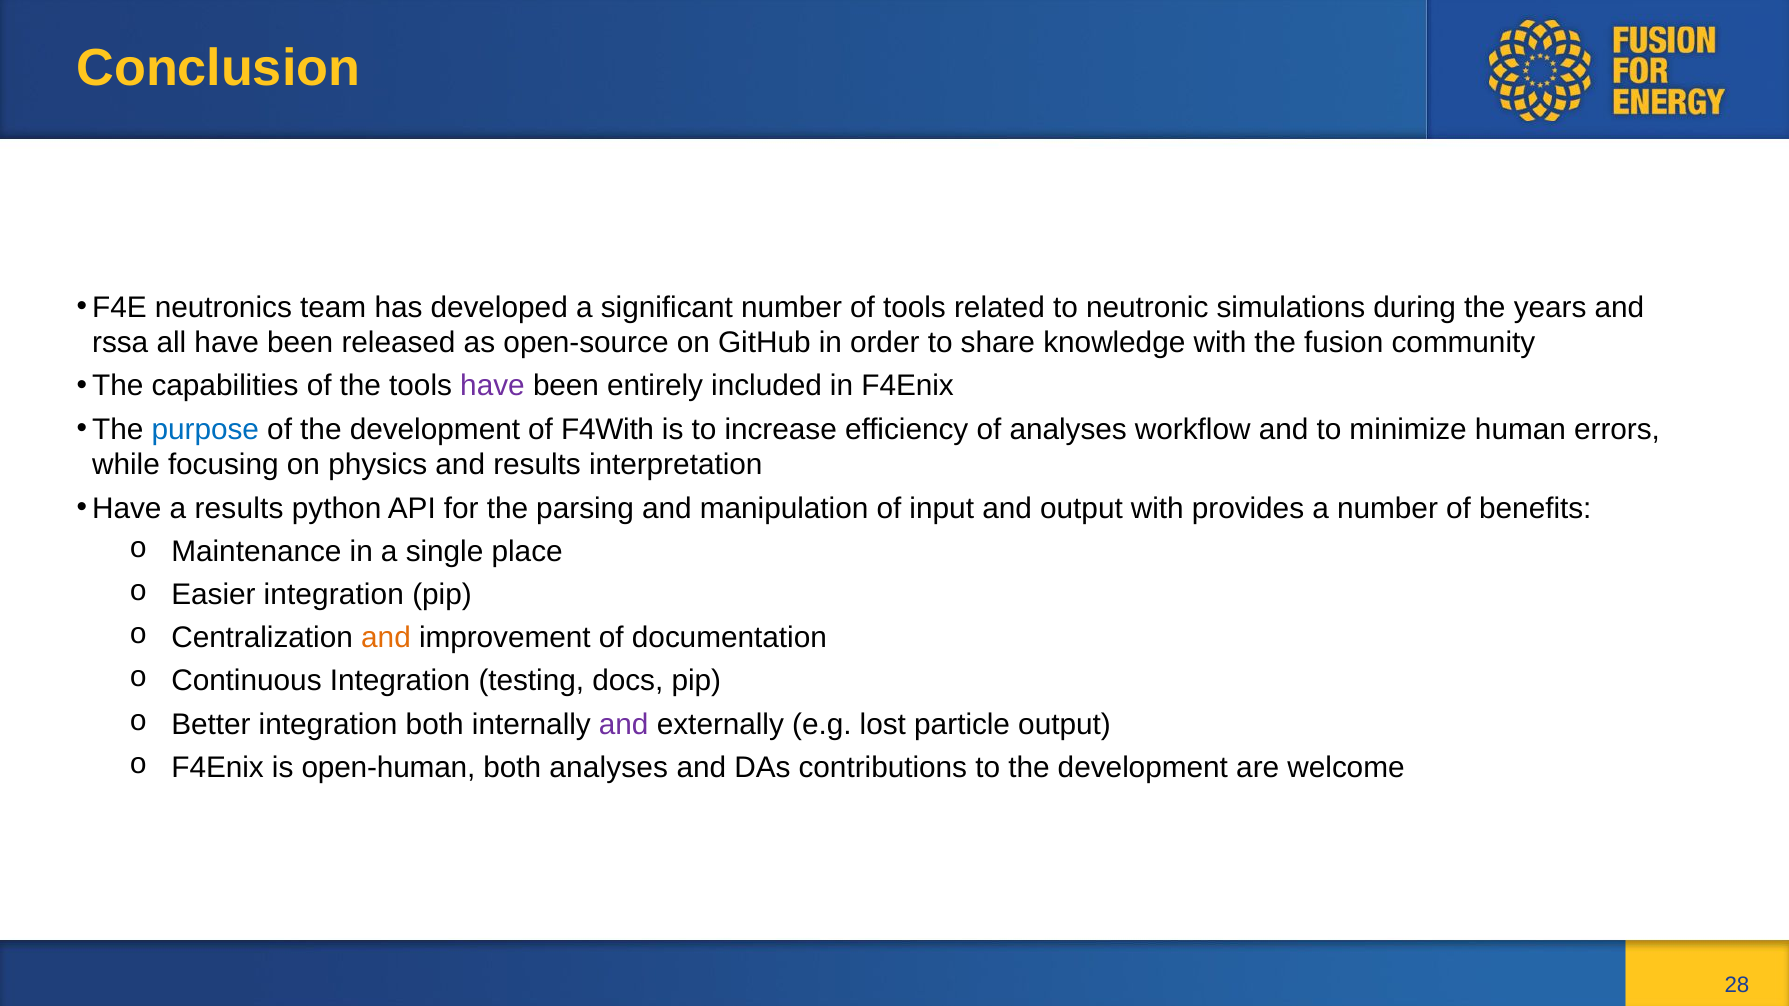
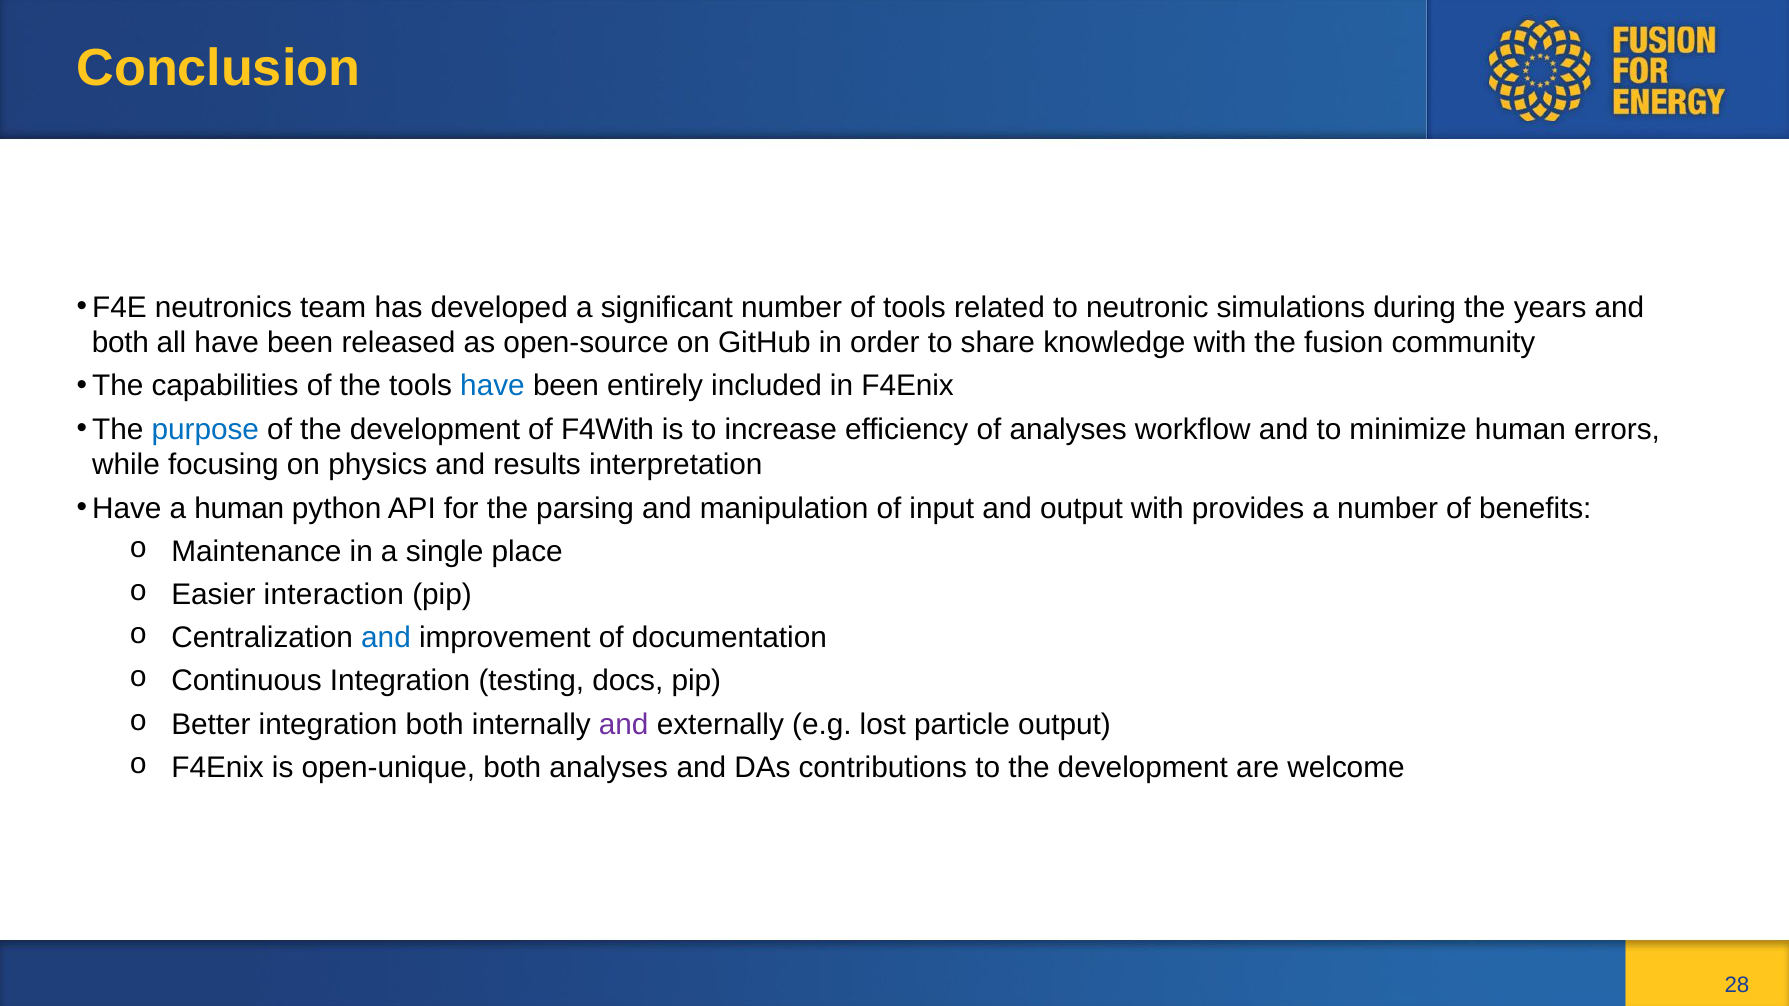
rssa: rssa -> both (120, 343)
have colour: purple -> blue (492, 386)
a results: results -> human (239, 508)
Easier integration: integration -> interaction (334, 595)
and colour: orange -> blue (386, 638)
open-human: open-human -> open-unique (388, 768)
